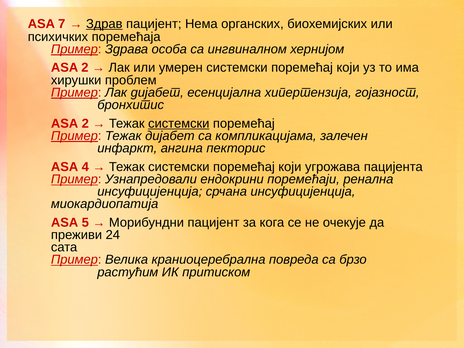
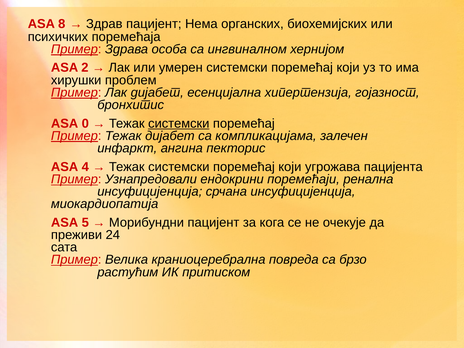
7: 7 -> 8 (62, 24)
Здрав underline: present -> none (104, 24)
2: 2 -> 0 (85, 123)
